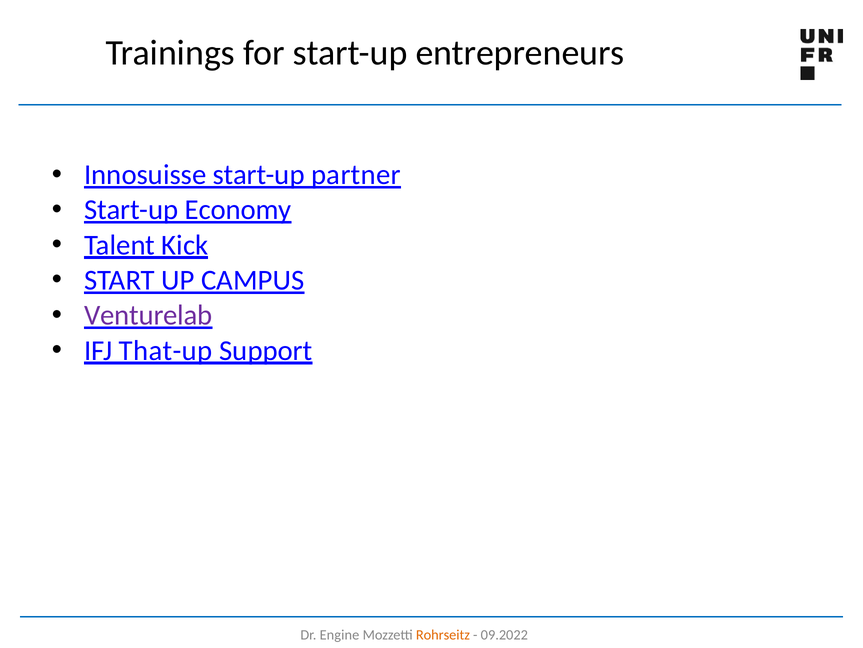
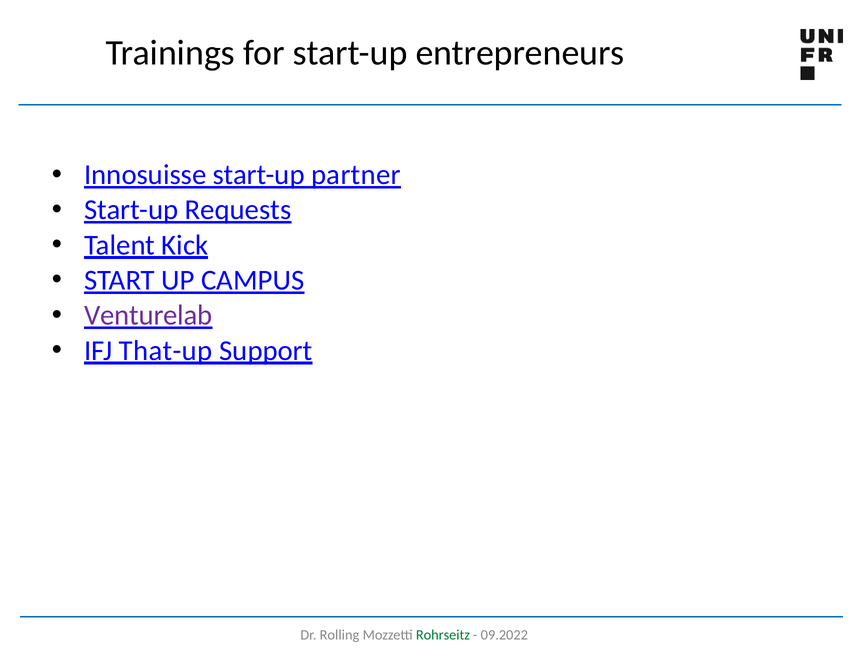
Economy: Economy -> Requests (238, 210)
Engine: Engine -> Rolling (339, 634)
Rohrseitz colour: orange -> green (443, 634)
